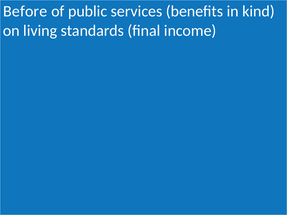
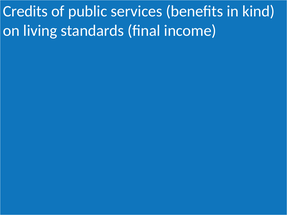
Before: Before -> Credits (25, 11)
